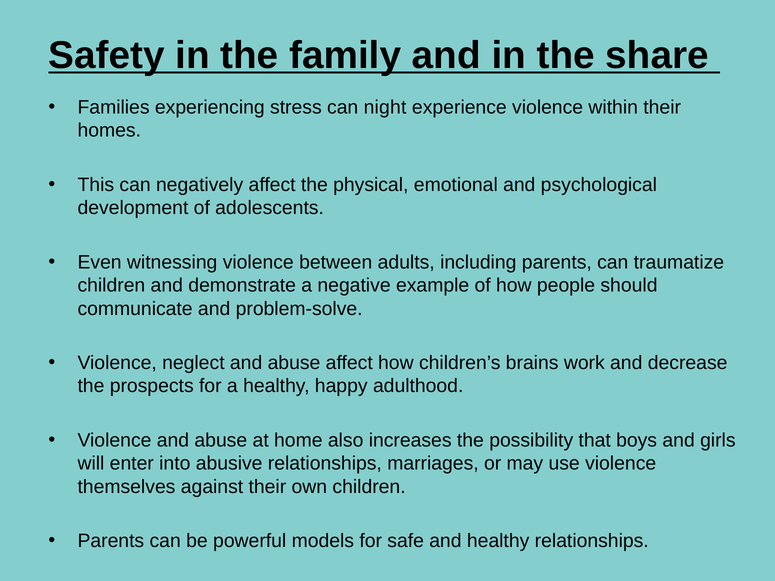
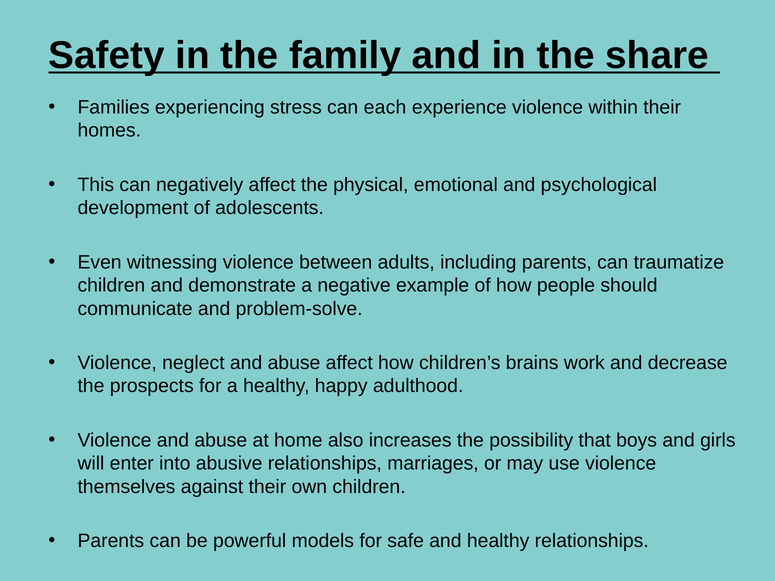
night: night -> each (385, 107)
